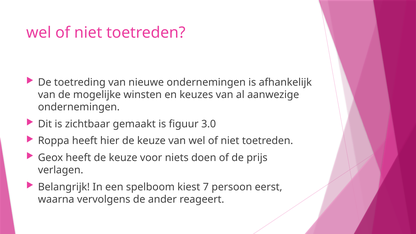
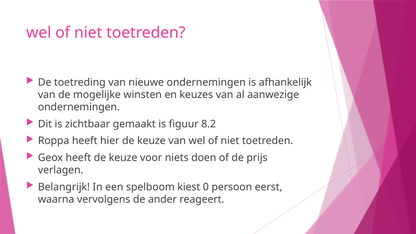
3.0: 3.0 -> 8.2 (209, 124)
7: 7 -> 0 (206, 187)
